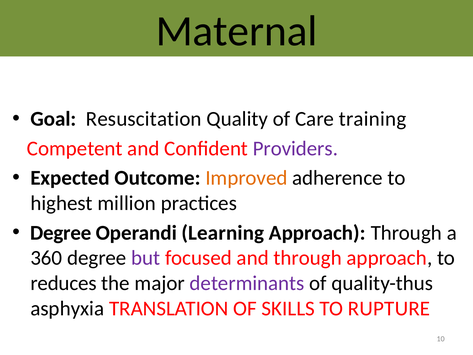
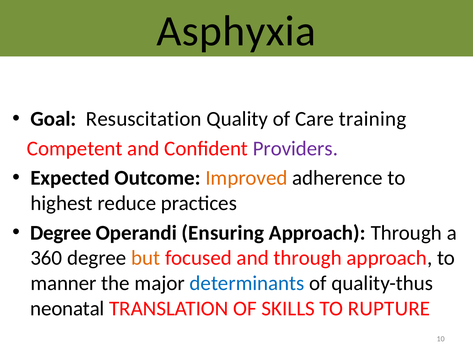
Maternal: Maternal -> Asphyxia (236, 31)
million: million -> reduce (127, 203)
Learning: Learning -> Ensuring (223, 233)
but colour: purple -> orange (146, 258)
reduces: reduces -> manner (63, 283)
determinants colour: purple -> blue (247, 283)
asphyxia: asphyxia -> neonatal (67, 308)
